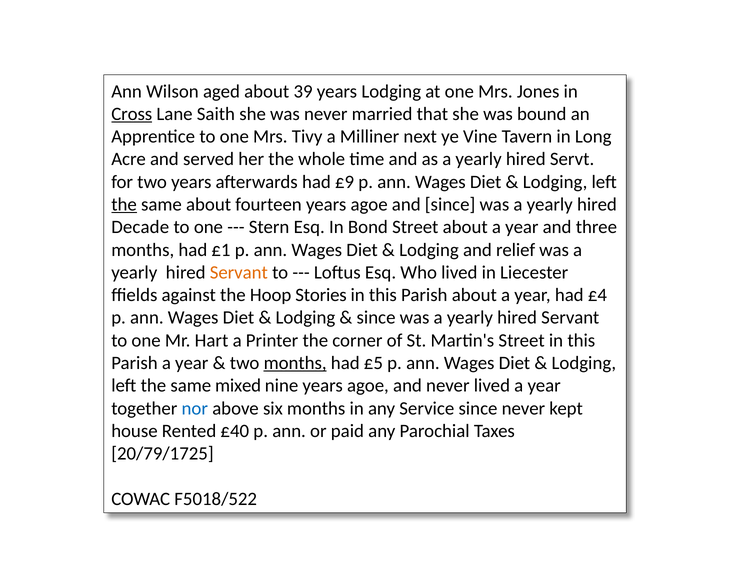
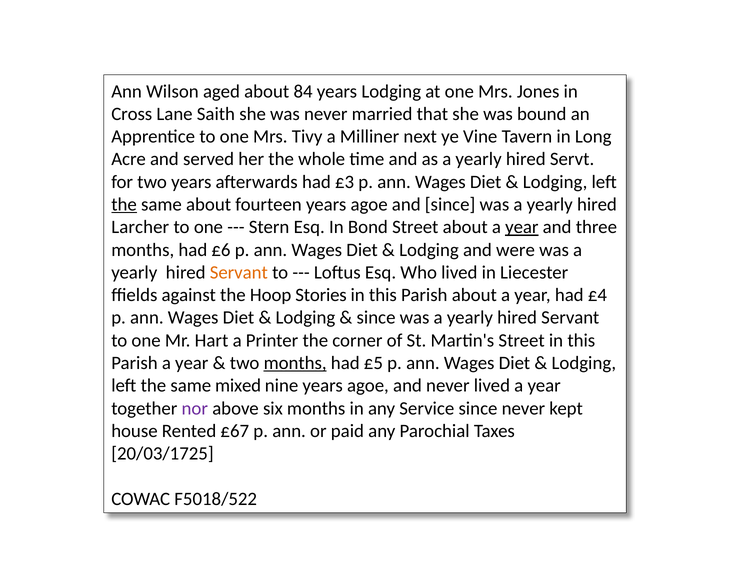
39: 39 -> 84 (303, 91)
Cross underline: present -> none (132, 114)
£9: £9 -> £3 (345, 182)
Decade: Decade -> Larcher (140, 227)
year underline: none -> present (522, 227)
£1: £1 -> £6 (221, 250)
relief: relief -> were (516, 250)
nor colour: blue -> purple (195, 408)
£40: £40 -> £67 (235, 431)
20/79/1725: 20/79/1725 -> 20/03/1725 (162, 453)
